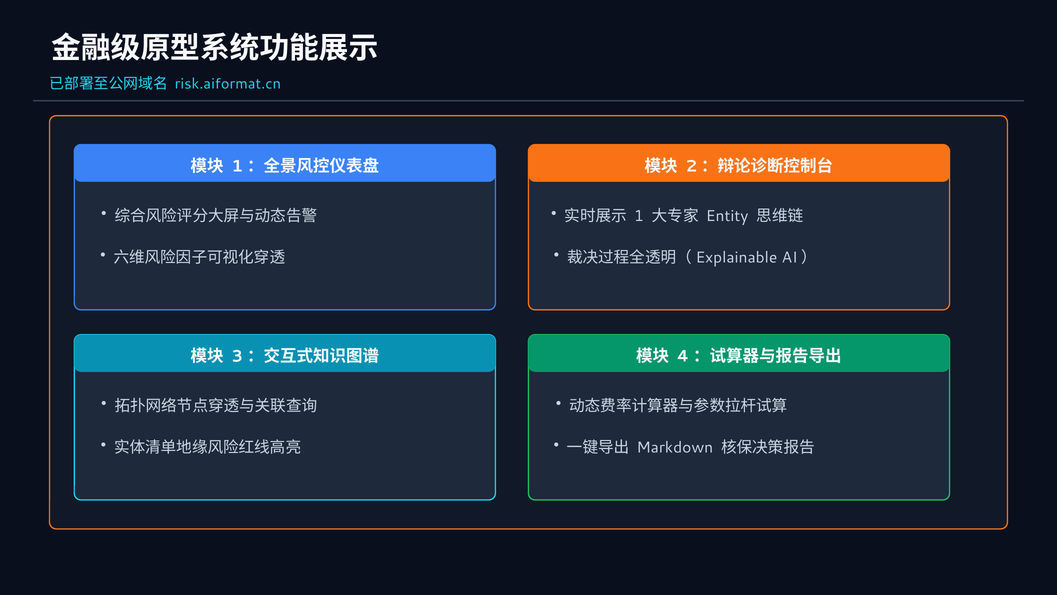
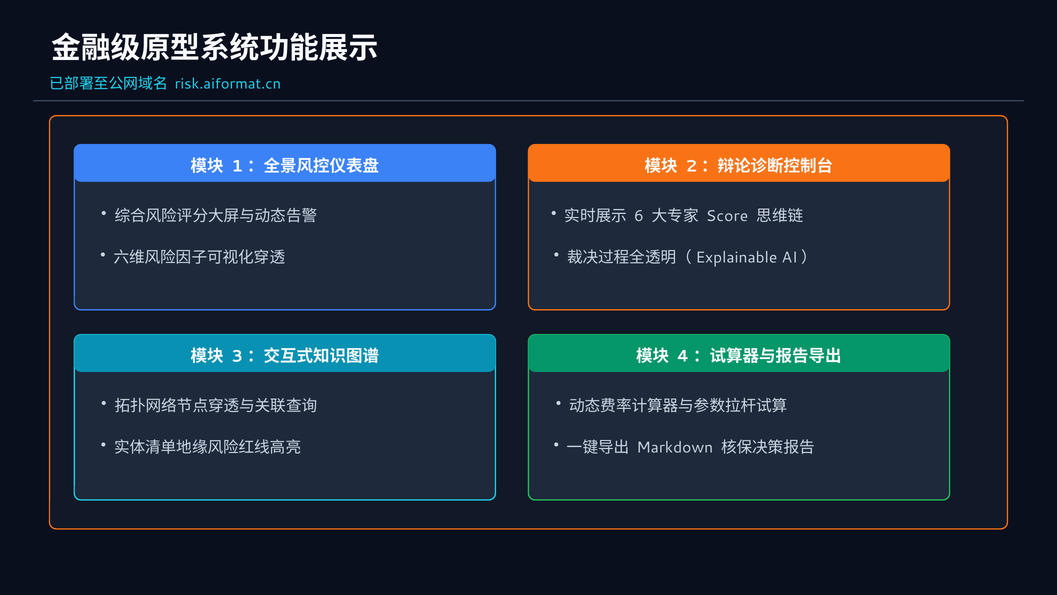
1: 1 -> 6 (639, 216)
Entity: Entity -> Score (727, 216)
